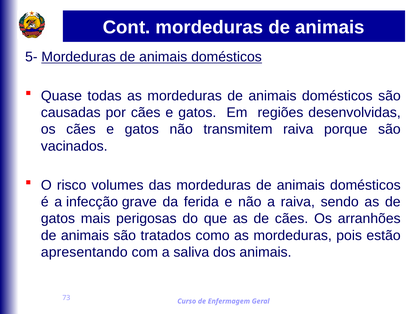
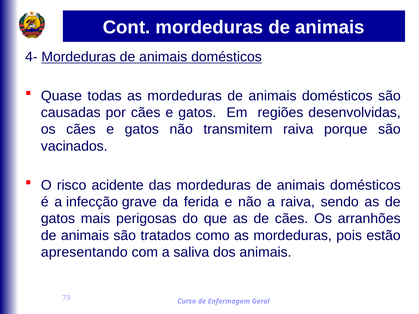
5-: 5- -> 4- (31, 57)
volumes: volumes -> acidente (118, 185)
